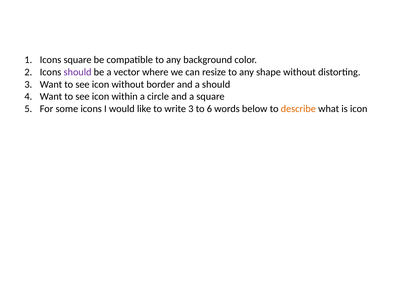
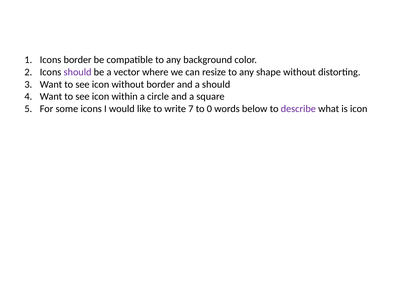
Icons square: square -> border (78, 60)
write 3: 3 -> 7 (191, 109)
6: 6 -> 0 (209, 109)
describe colour: orange -> purple (298, 109)
